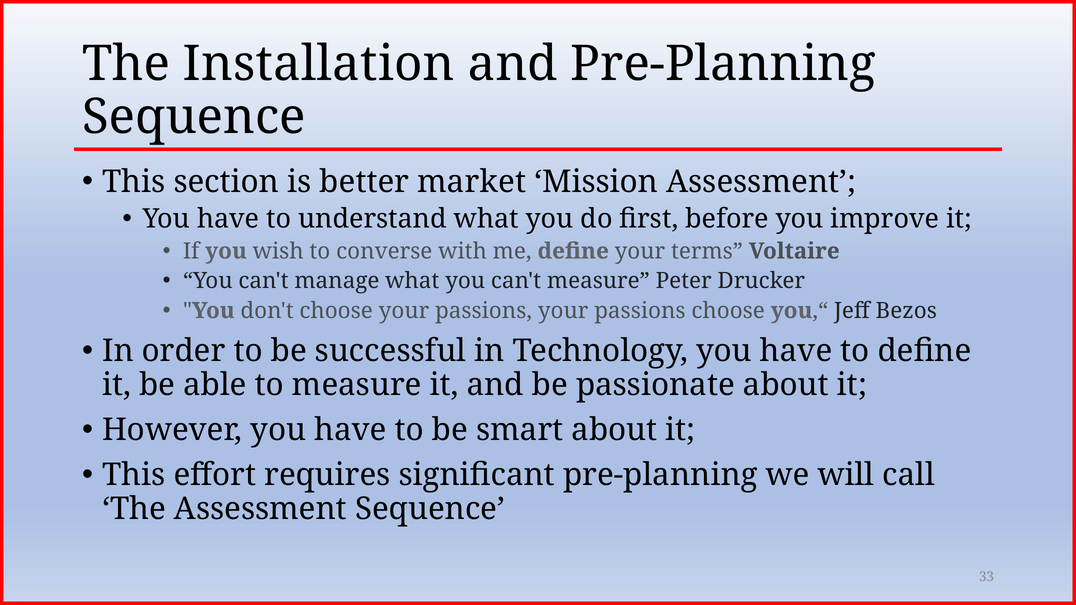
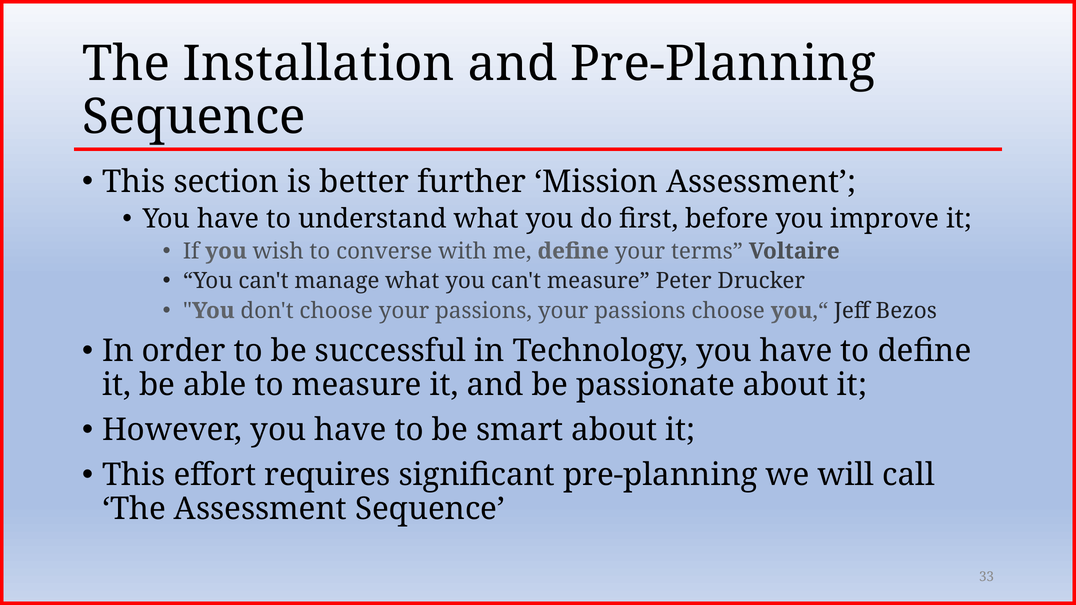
market: market -> further (472, 182)
